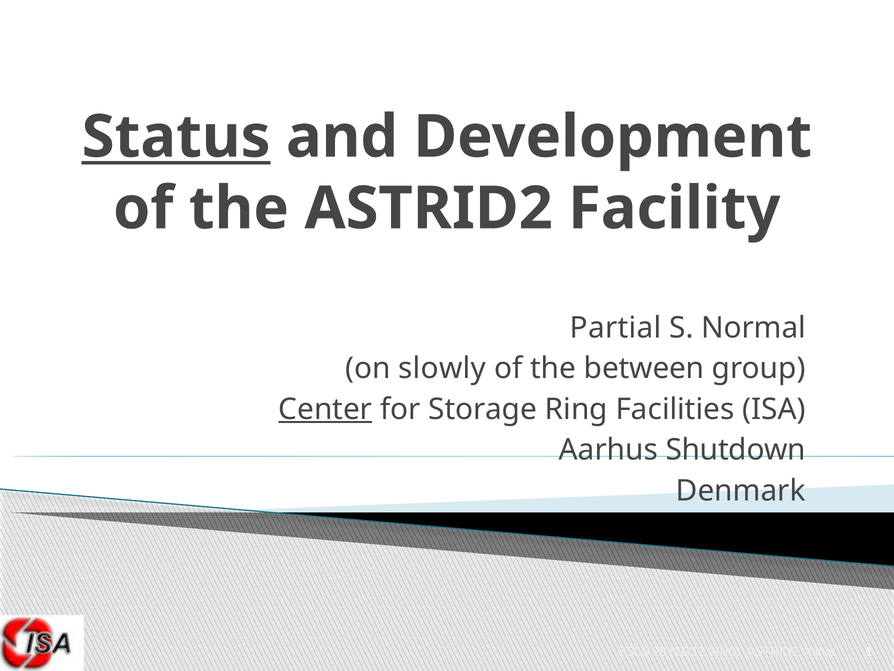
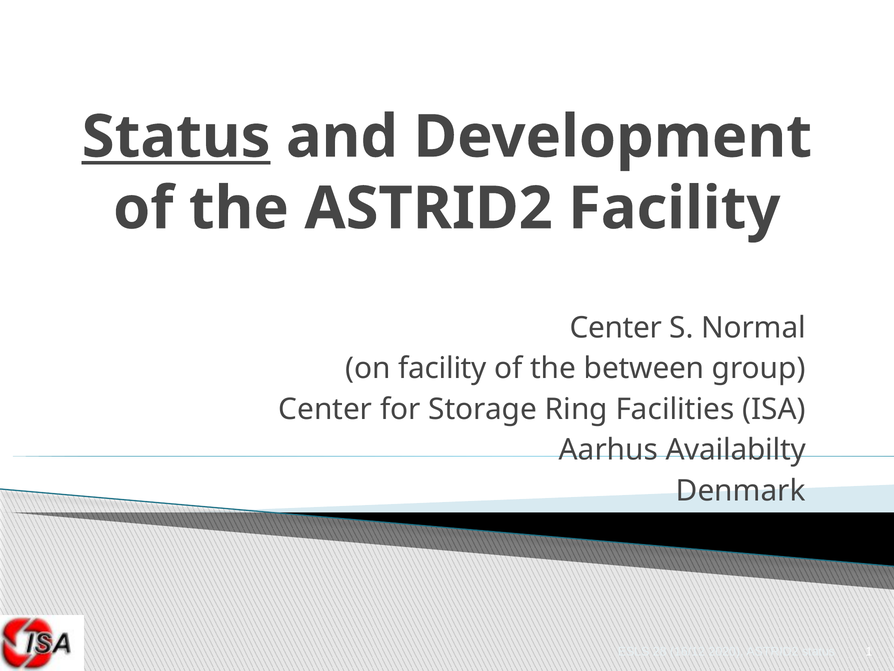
Partial: Partial -> Center (616, 327)
on slowly: slowly -> facility (442, 368)
Center underline: present -> none (325, 409)
Shutdown: Shutdown -> Availabilty (736, 450)
